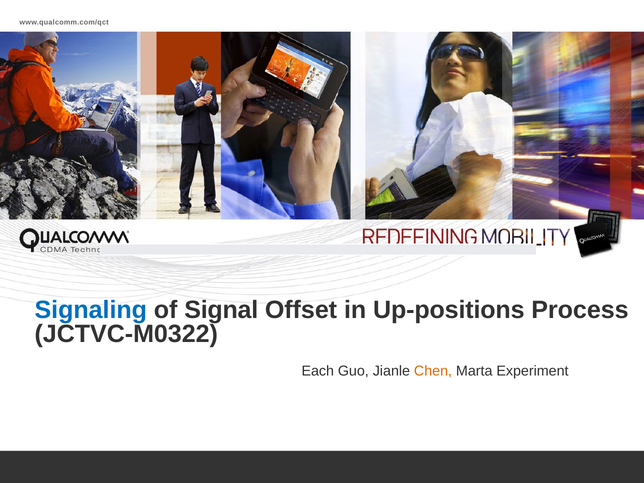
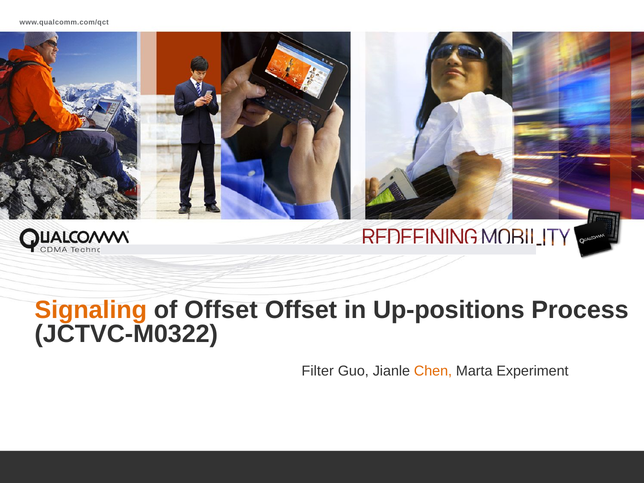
Signaling colour: blue -> orange (91, 310)
of Signal: Signal -> Offset (221, 310)
Each: Each -> Filter (318, 371)
